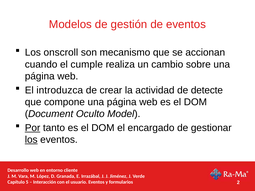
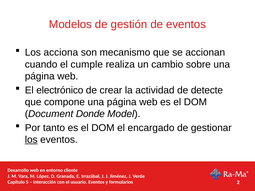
onscroll: onscroll -> acciona (61, 53)
introduzca: introduzca -> electrónico (60, 90)
Oculto: Oculto -> Donde (90, 114)
Por underline: present -> none (33, 128)
